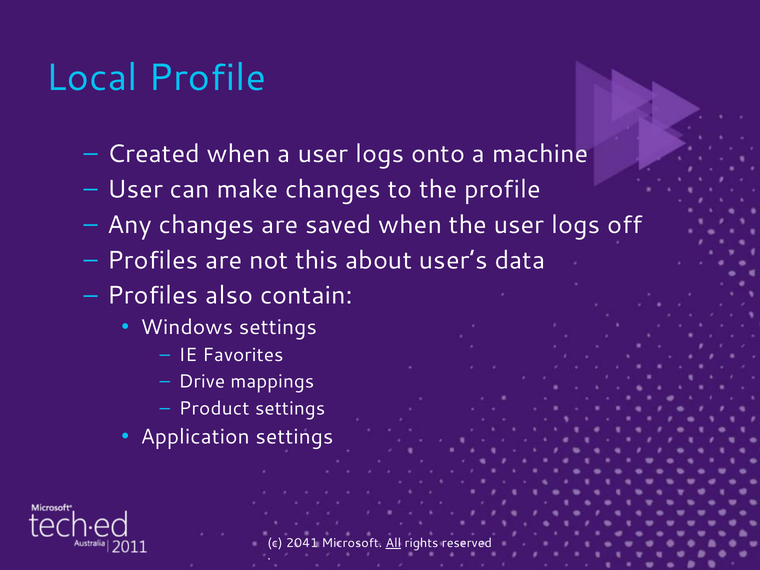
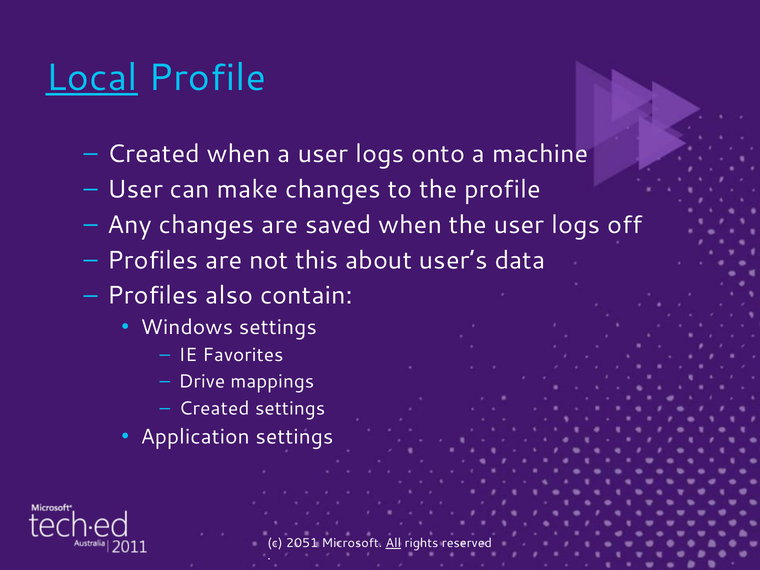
Local underline: none -> present (92, 78)
Product: Product -> Created (214, 408)
2041: 2041 -> 2051 (302, 543)
